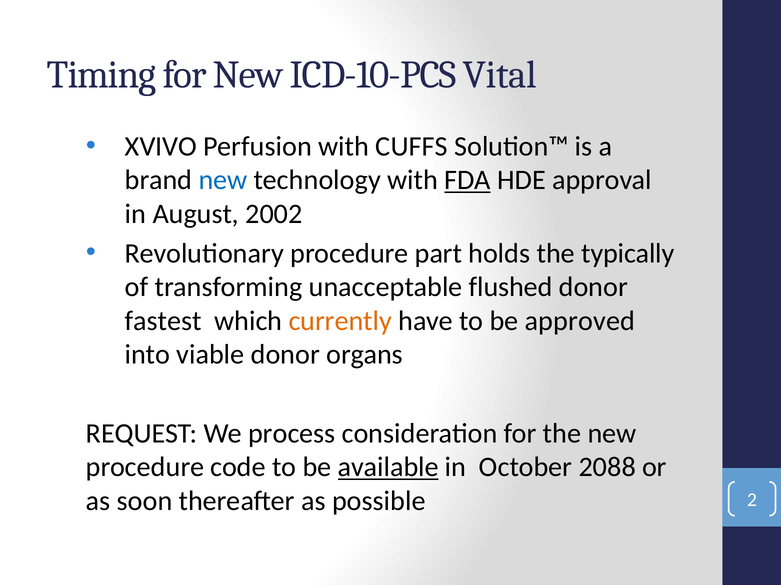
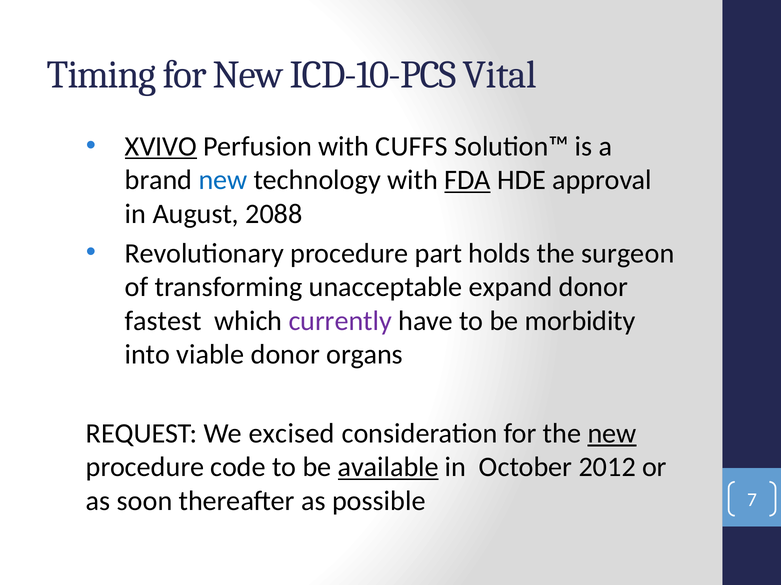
XVIVO underline: none -> present (161, 146)
2002: 2002 -> 2088 (274, 214)
typically: typically -> surgeon (628, 254)
flushed: flushed -> expand (511, 287)
currently colour: orange -> purple (340, 321)
approved: approved -> morbidity (580, 321)
process: process -> excised (292, 434)
new underline: none -> present (612, 434)
2088: 2088 -> 2012 (607, 468)
2: 2 -> 7 (752, 501)
